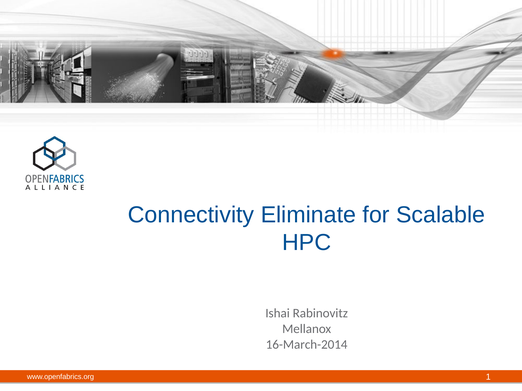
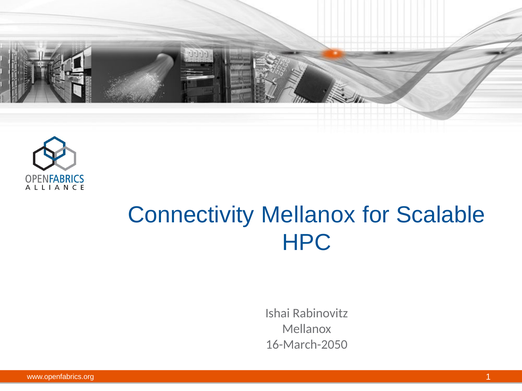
Connectivity Eliminate: Eliminate -> Mellanox (308, 215)
16-March-2014: 16-March-2014 -> 16-March-2050 (307, 345)
